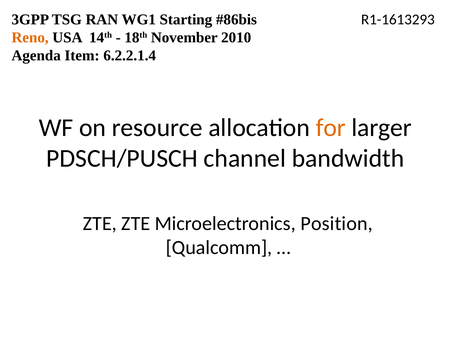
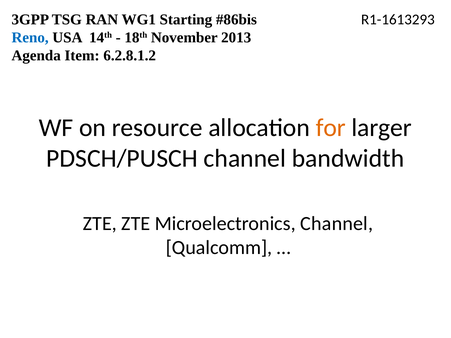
Reno colour: orange -> blue (30, 38)
2010: 2010 -> 2013 (236, 38)
6.2.2.1.4: 6.2.2.1.4 -> 6.2.8.1.2 (130, 56)
Microelectronics Position: Position -> Channel (337, 224)
